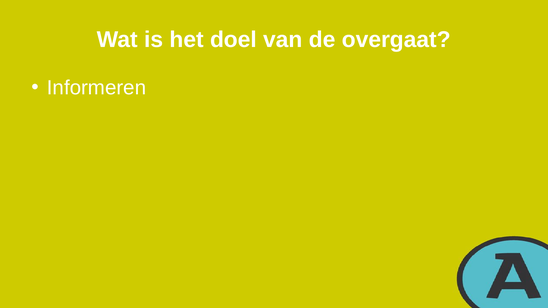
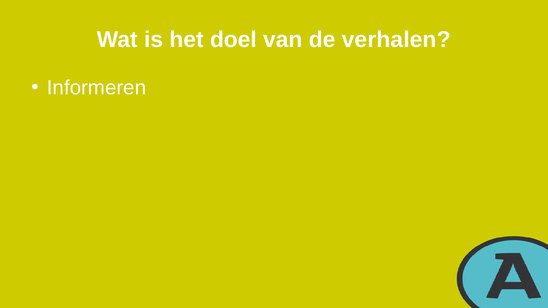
overgaat: overgaat -> verhalen (396, 40)
